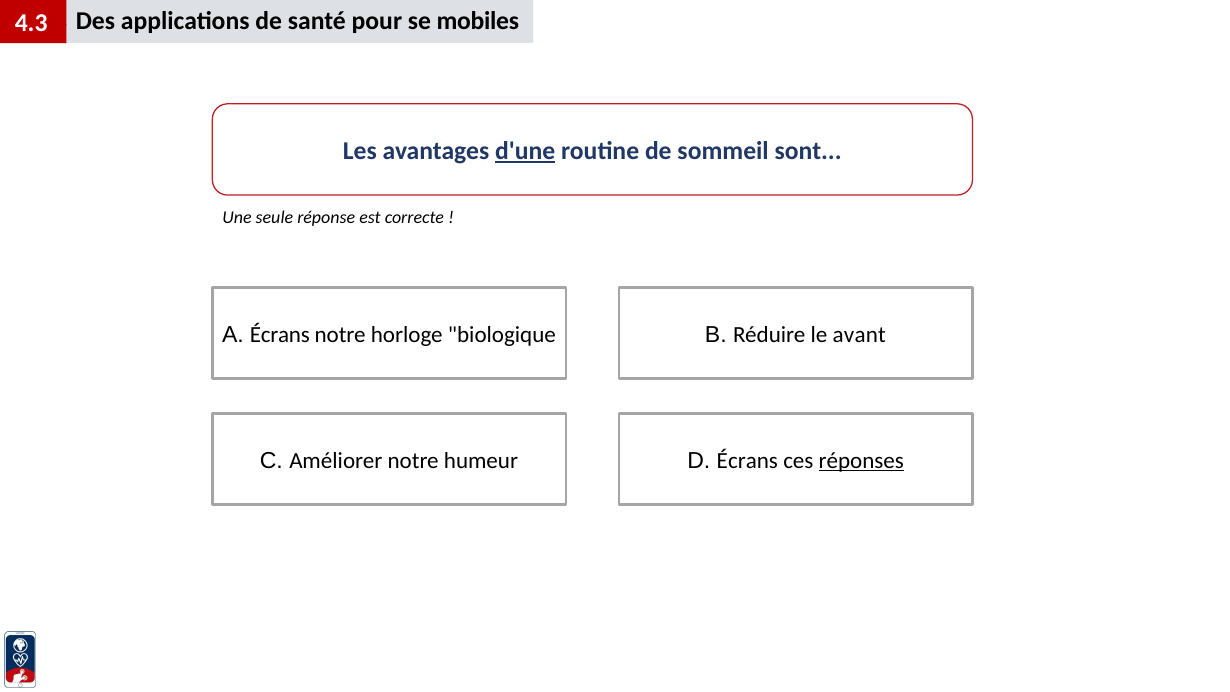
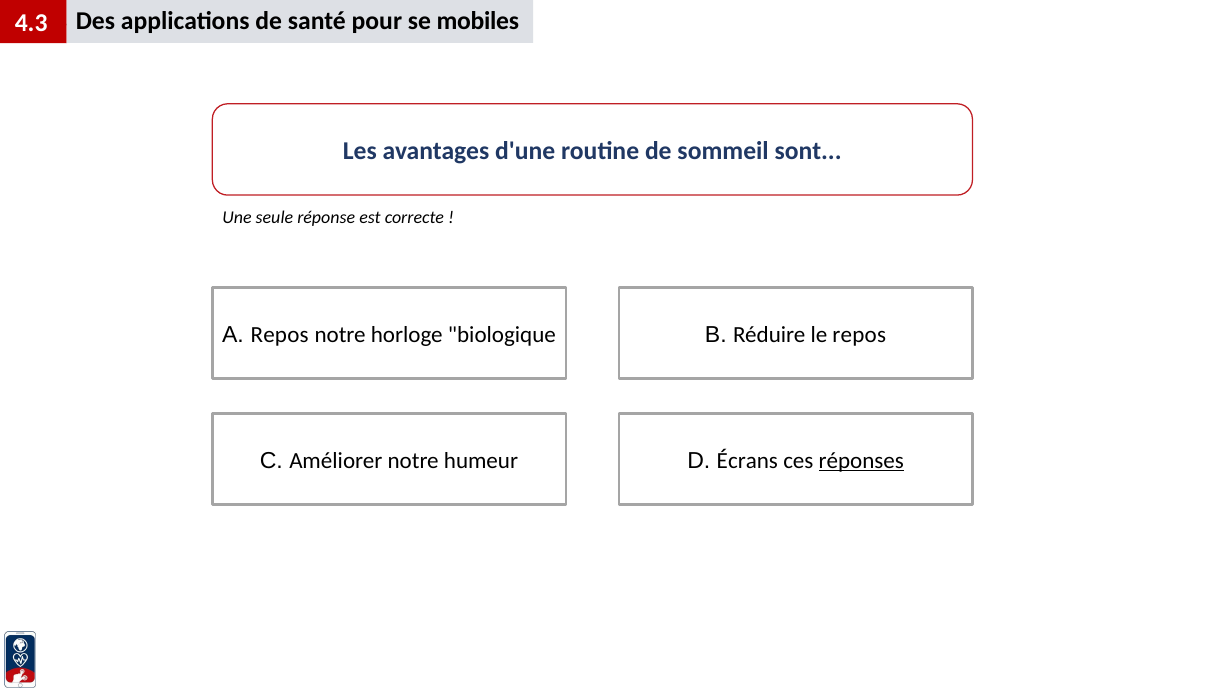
d'une underline: present -> none (525, 151)
A Écrans: Écrans -> Repos (280, 335)
le avant: avant -> repos (859, 335)
